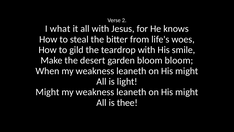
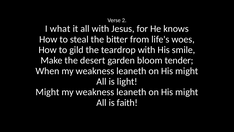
bloom bloom: bloom -> tender (179, 60)
thee: thee -> faith (127, 102)
